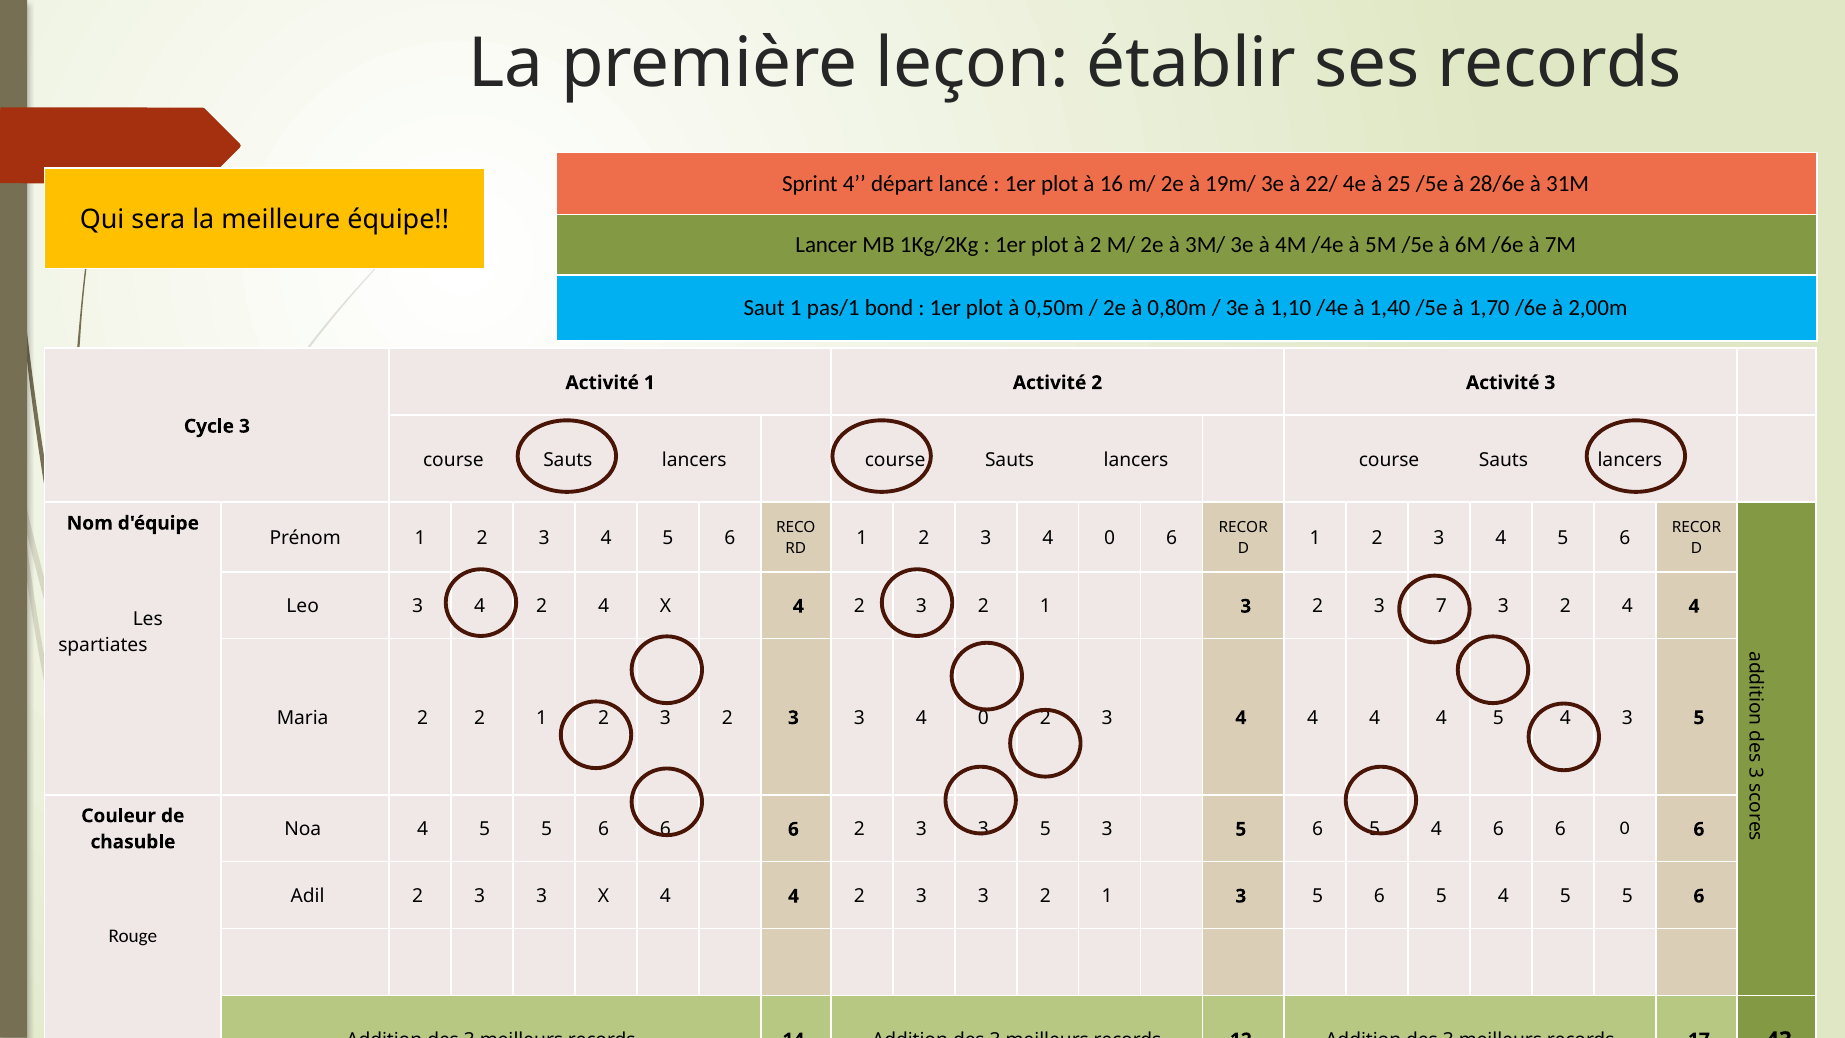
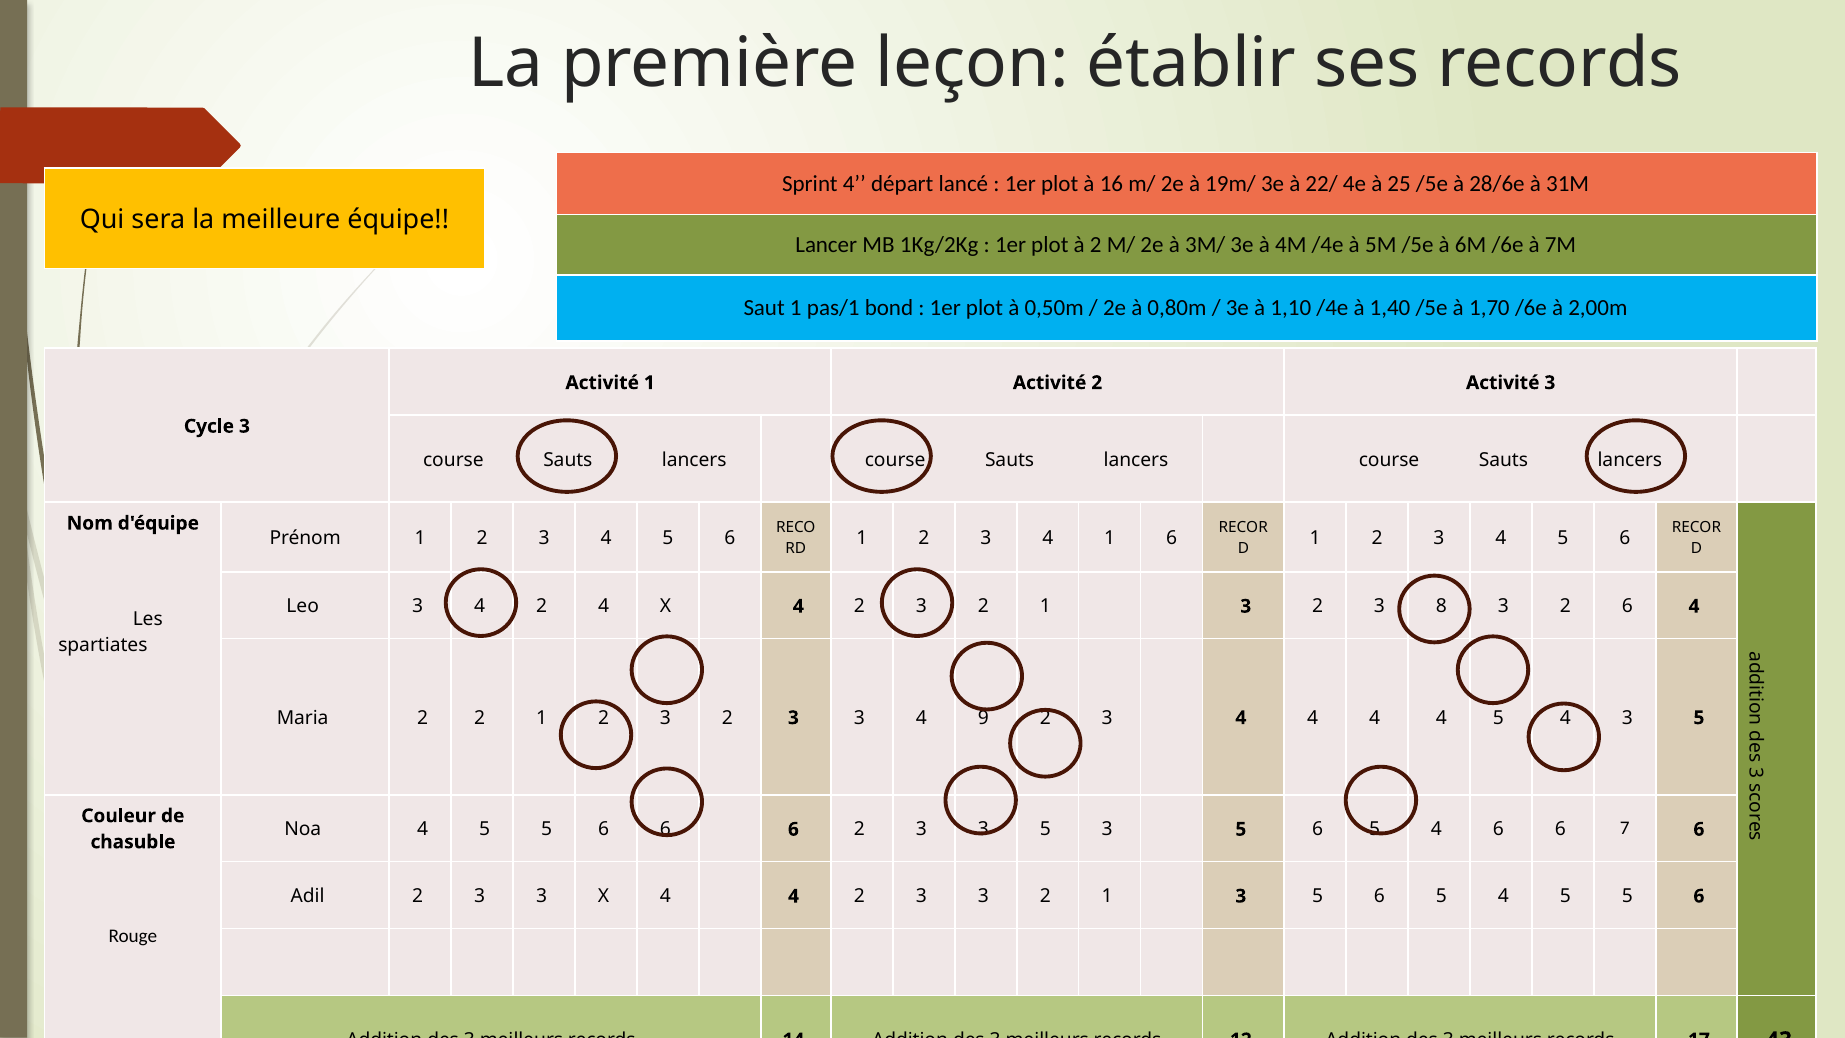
2 3 4 0: 0 -> 1 (1110, 538)
7: 7 -> 8 (1441, 606)
3 2 4: 4 -> 6 (1627, 606)
3 3 4 0: 0 -> 9 (983, 718)
6 0: 0 -> 7 (1625, 828)
